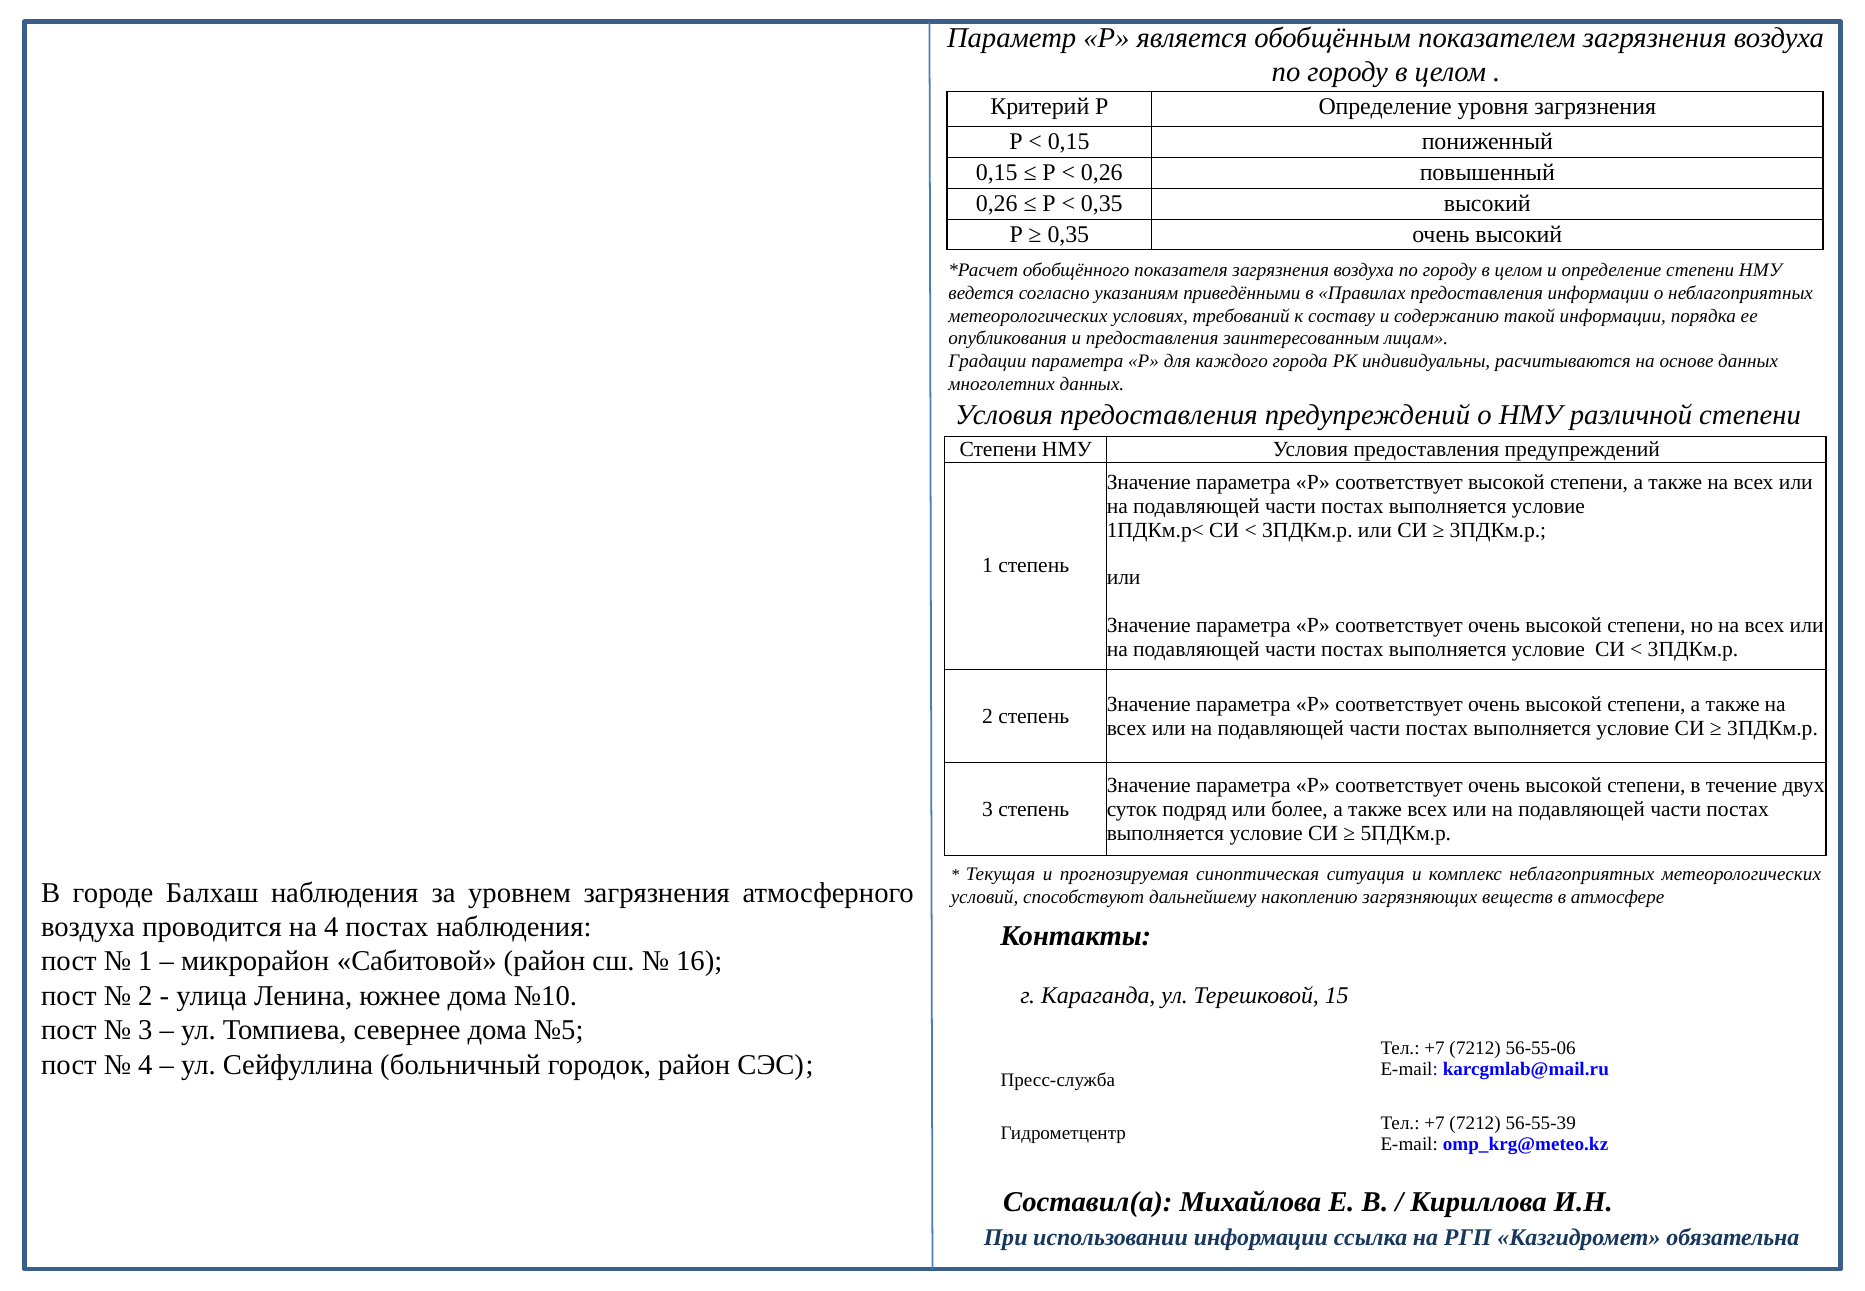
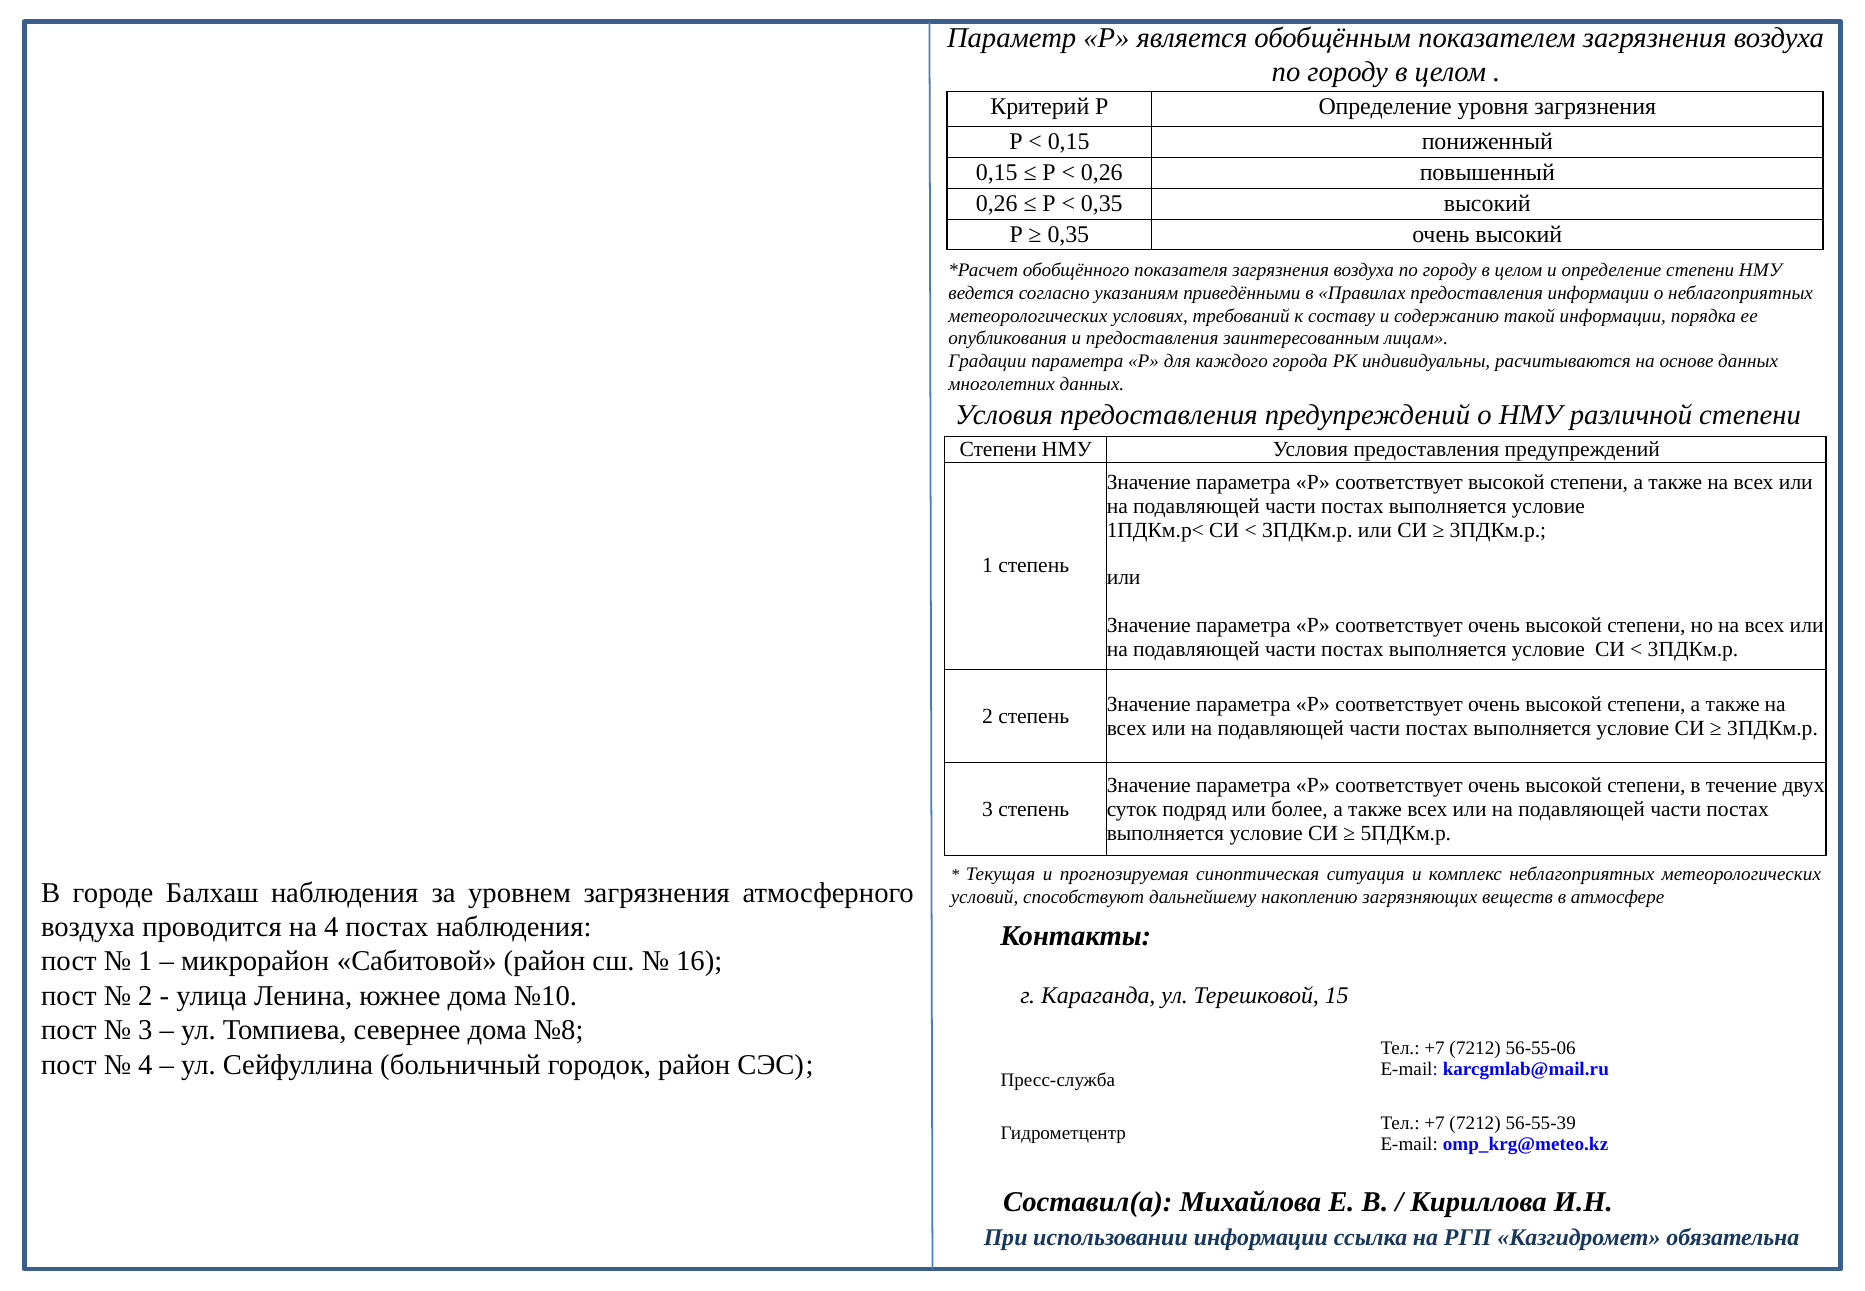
№5: №5 -> №8 (559, 1030)
